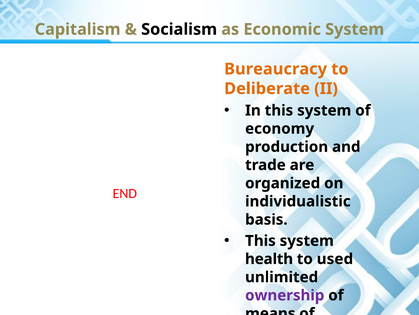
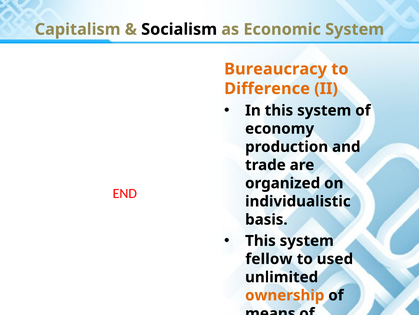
Deliberate: Deliberate -> Difference (267, 88)
health: health -> fellow (269, 258)
ownership colour: purple -> orange (285, 295)
